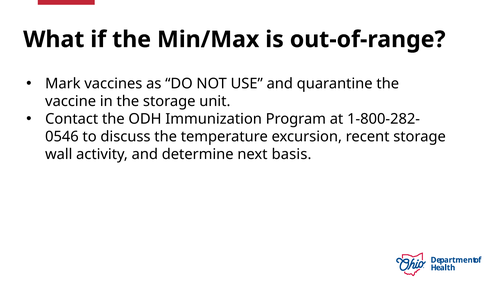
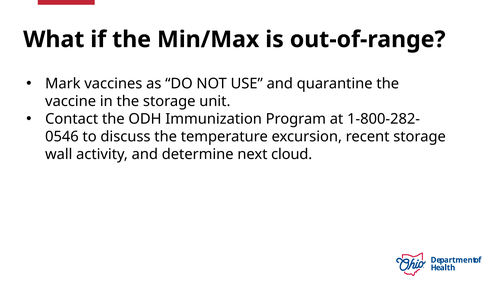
basis: basis -> cloud (292, 154)
